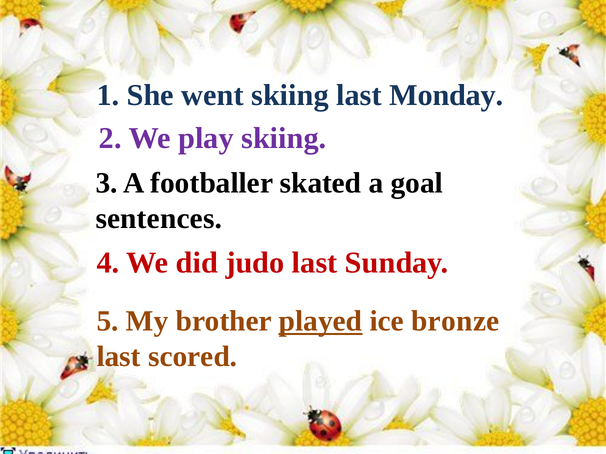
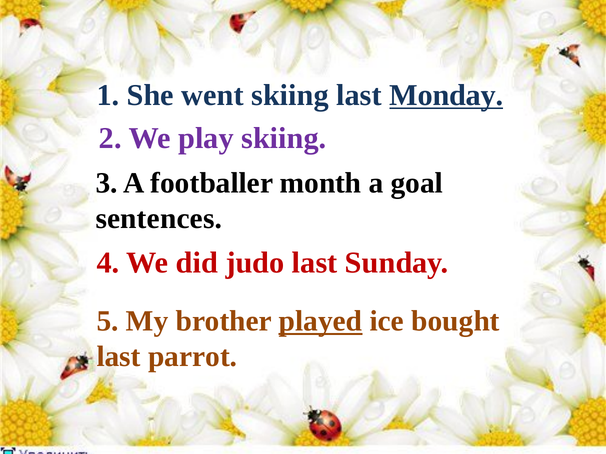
Monday underline: none -> present (446, 95)
skated: skated -> month (321, 183)
bronze: bronze -> bought (456, 322)
scored: scored -> parrot (193, 357)
